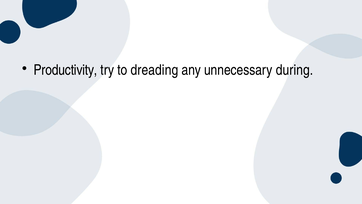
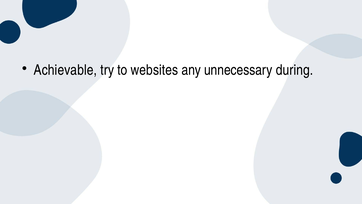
Productivity: Productivity -> Achievable (65, 70)
dreading: dreading -> websites (154, 70)
